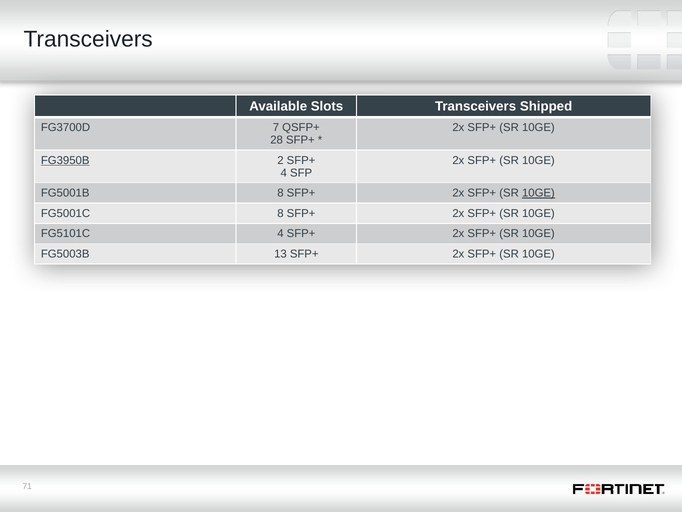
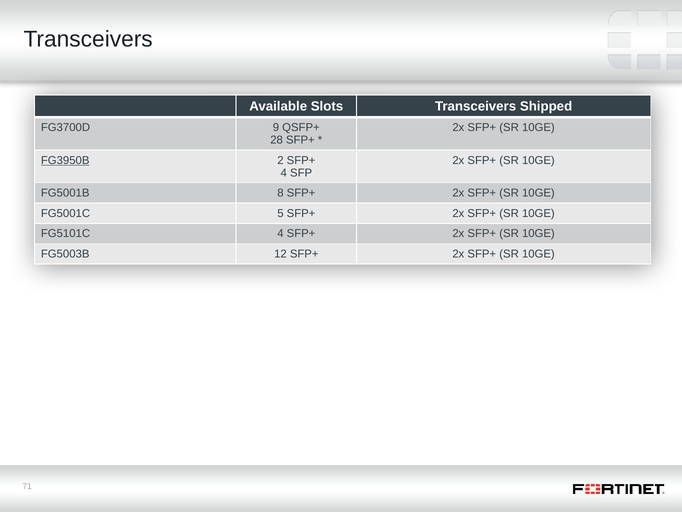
7: 7 -> 9 (276, 127)
10GE underline: present -> none (538, 193)
FG5001C 8: 8 -> 5 (280, 213)
13: 13 -> 12 (280, 254)
